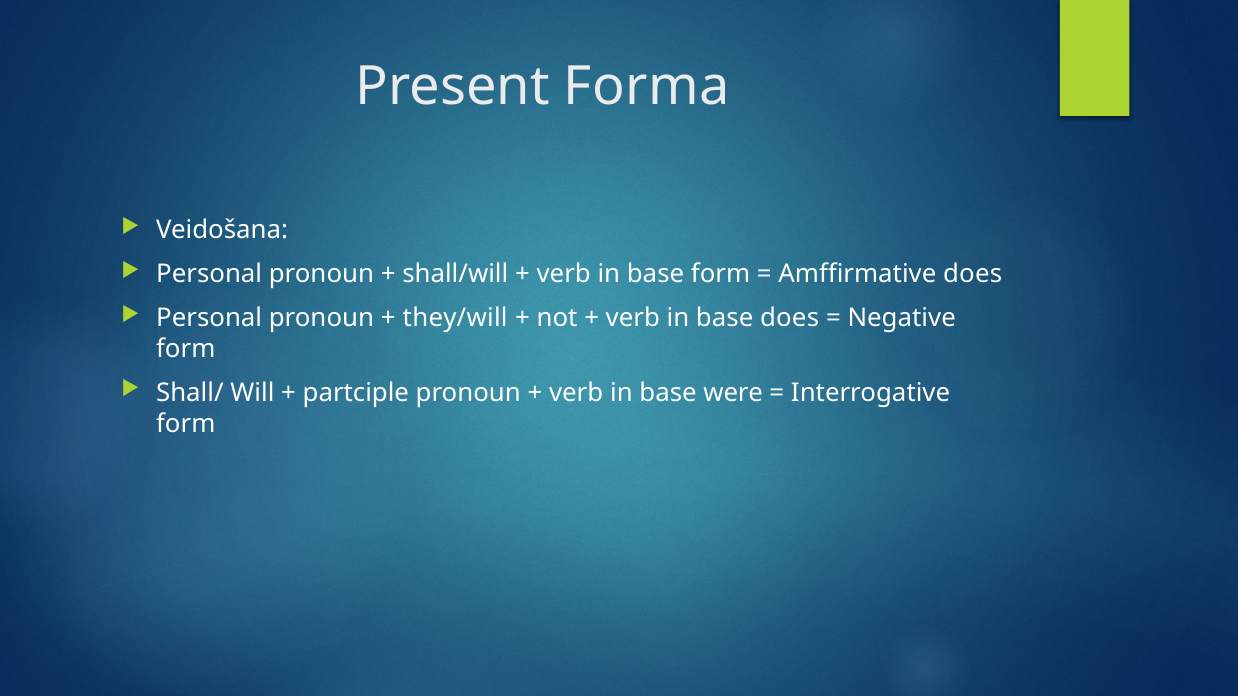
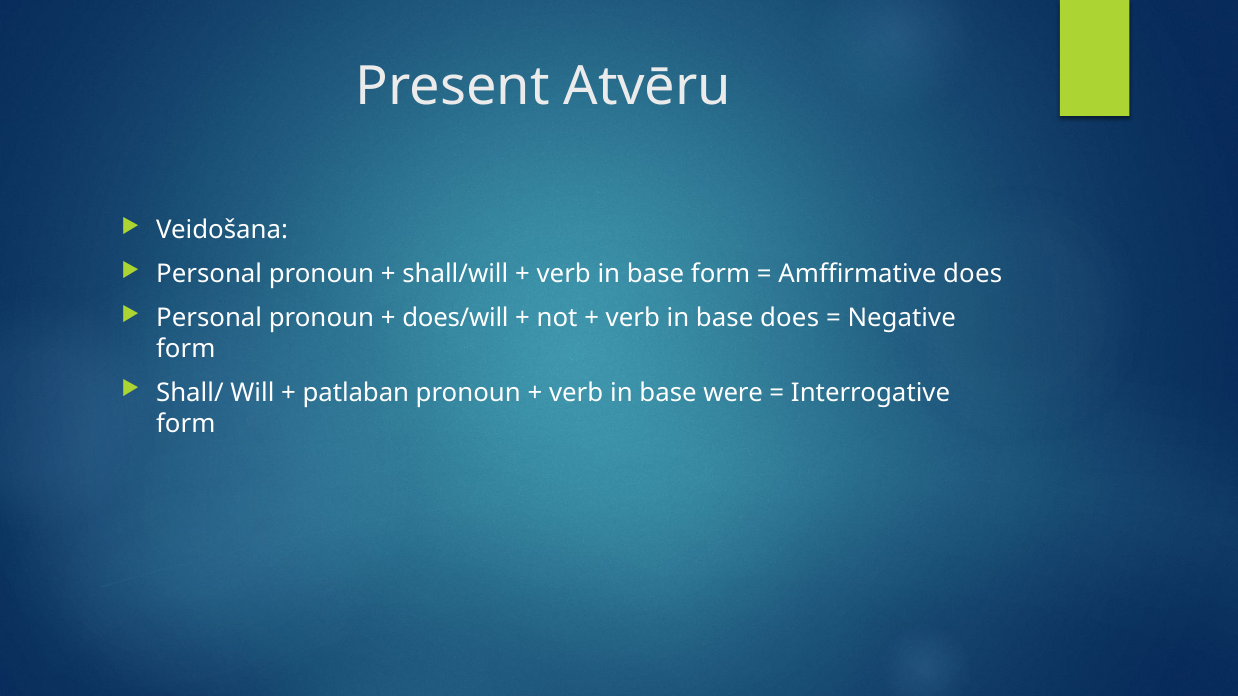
Forma: Forma -> Atvēru (647, 87)
they/will: they/will -> does/will (455, 318)
partciple: partciple -> patlaban (356, 393)
